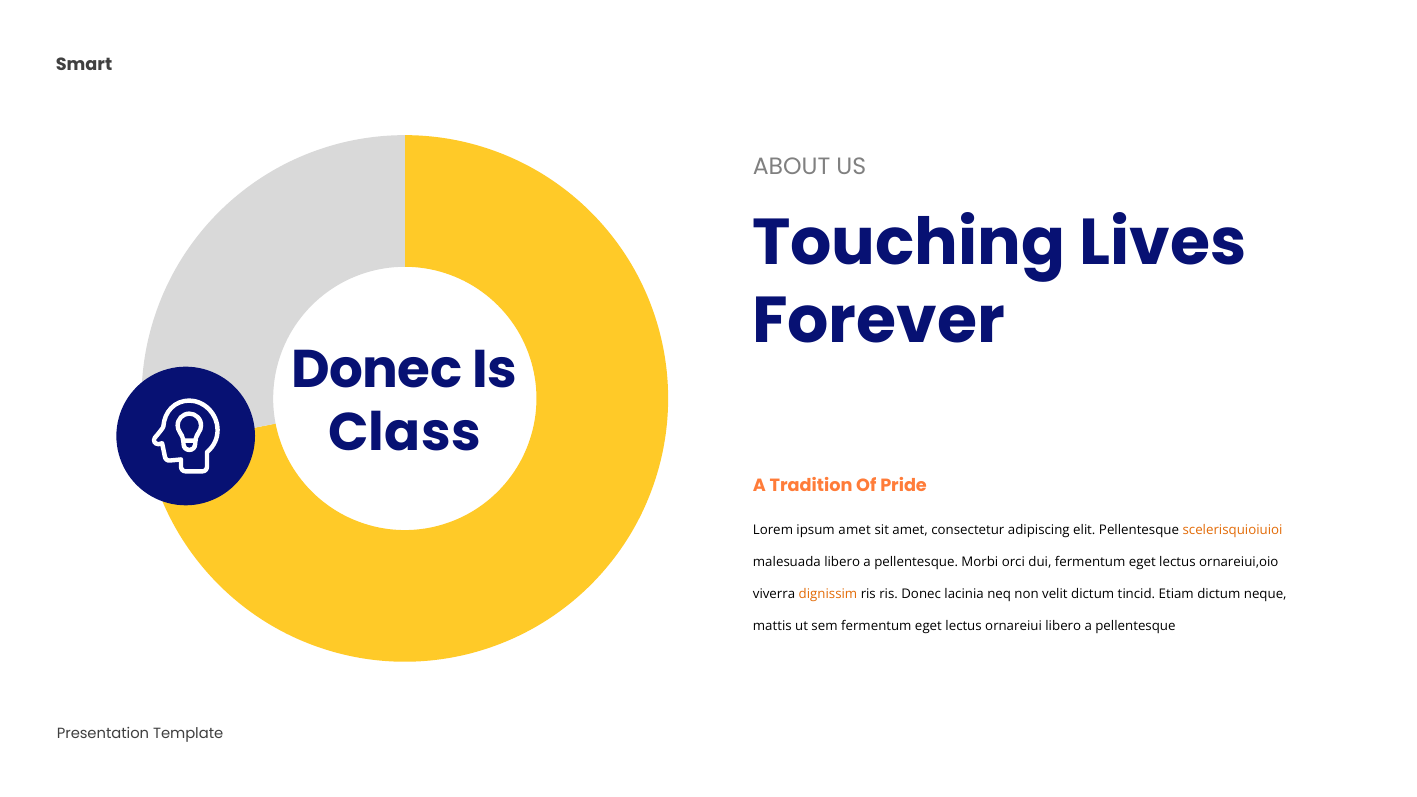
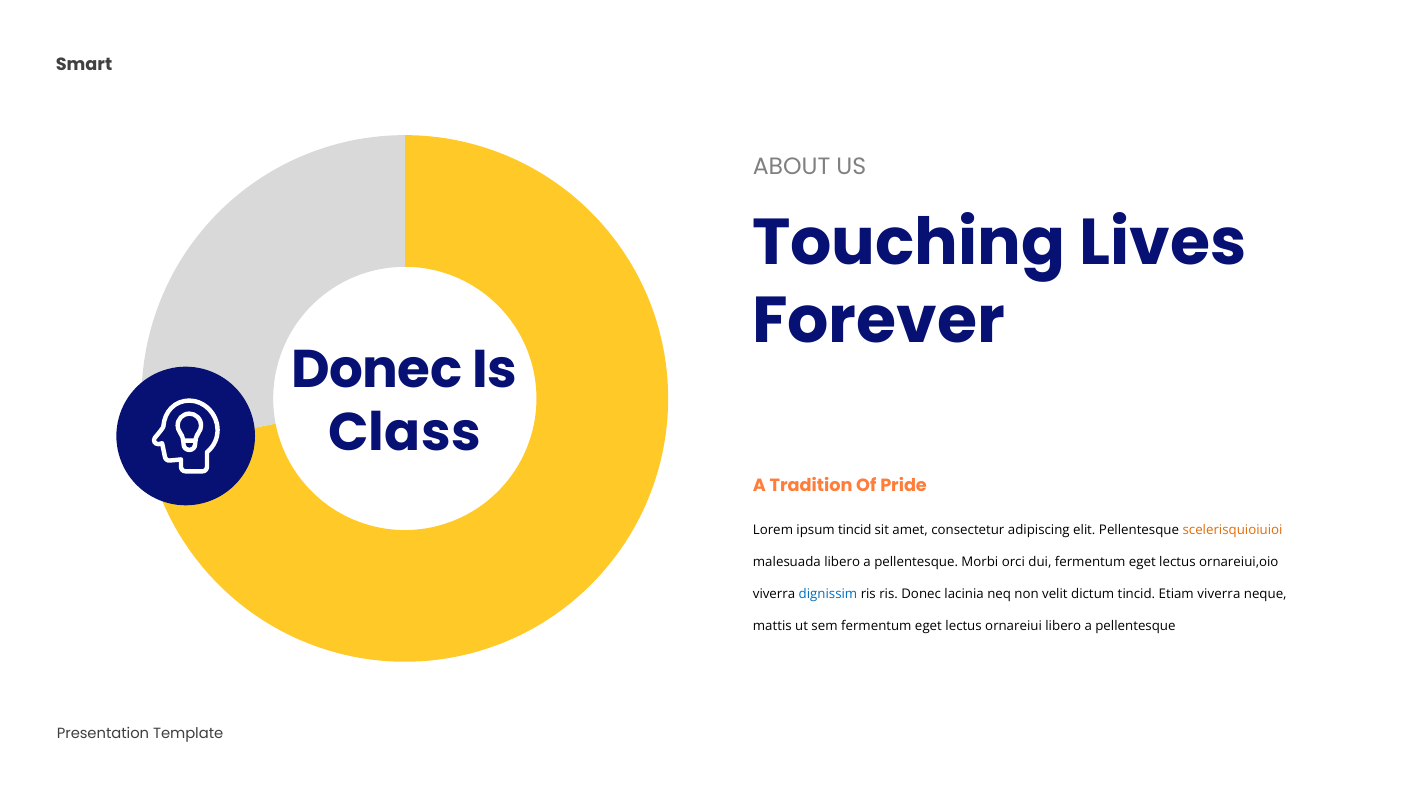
ipsum amet: amet -> tincid (855, 531)
dignissim colour: orange -> blue (828, 594)
Etiam dictum: dictum -> viverra (1219, 594)
